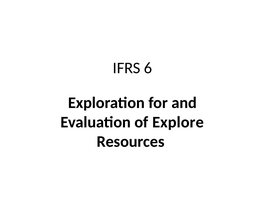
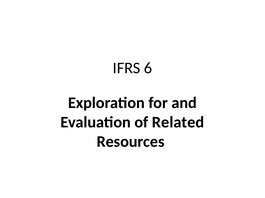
Explore: Explore -> Related (178, 123)
